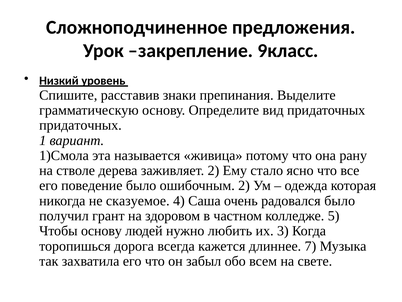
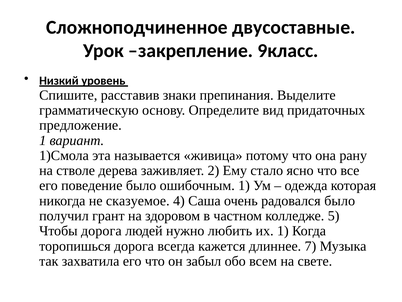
предложения: предложения -> двусоставные (294, 27)
придаточных: придаточных -> предложение (80, 125)
ошибочным 2: 2 -> 1 (244, 185)
Чтобы основу: основу -> дорога (101, 231)
их 3: 3 -> 1 (283, 231)
